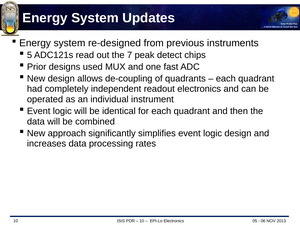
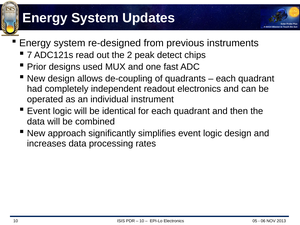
5: 5 -> 7 (30, 55)
7: 7 -> 2 (130, 55)
